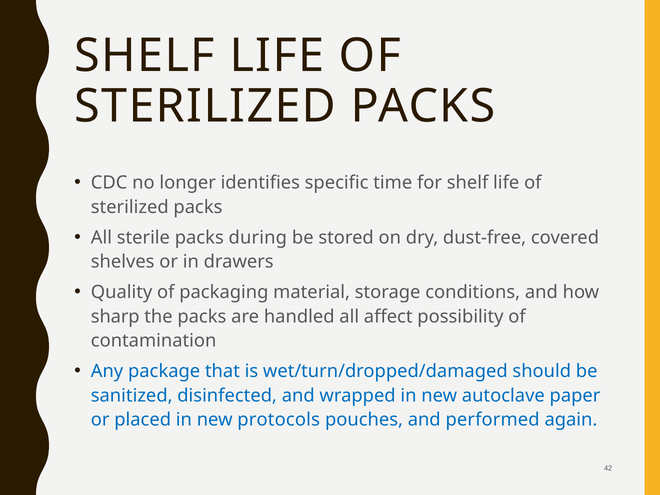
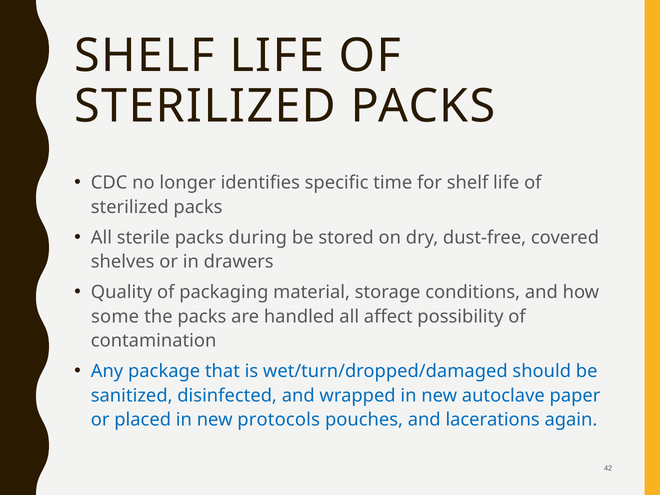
sharp: sharp -> some (115, 317)
performed: performed -> lacerations (493, 420)
